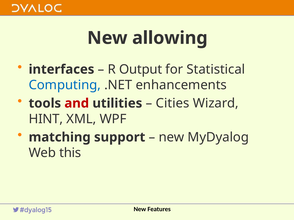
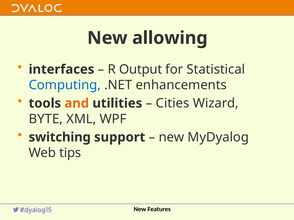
and colour: red -> orange (77, 104)
HINT: HINT -> BYTE (46, 119)
matching: matching -> switching (60, 137)
this: this -> tips (70, 153)
